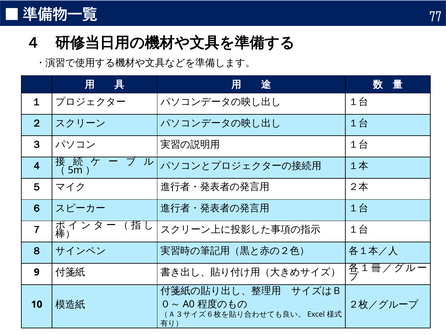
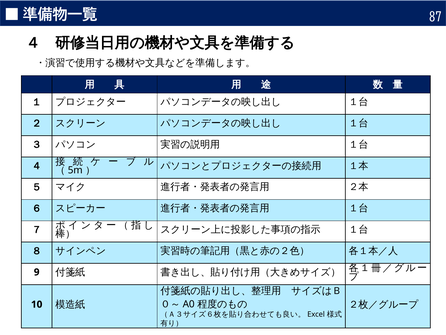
77: 77 -> 87 (435, 17)
